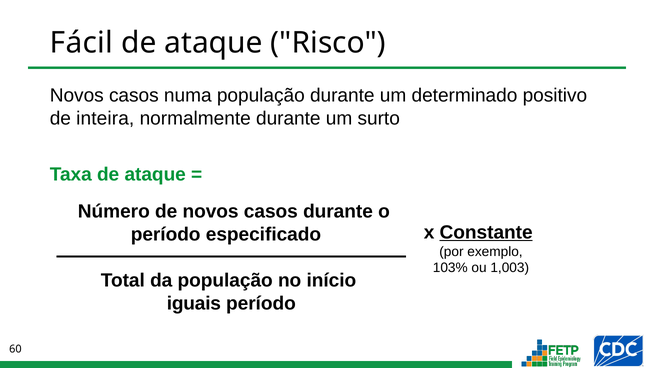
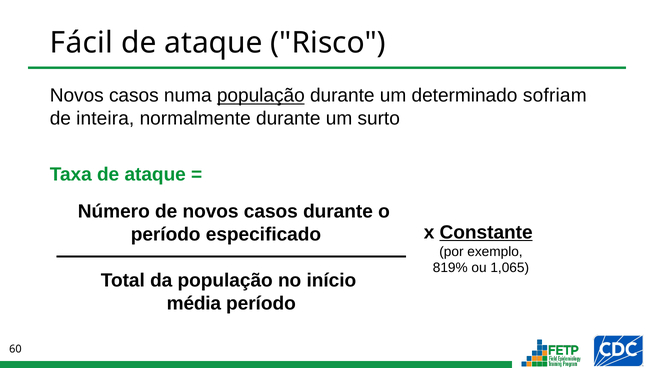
população underline: none -> present (261, 96)
positivo: positivo -> sofriam (555, 96)
103%: 103% -> 819% (450, 268)
1,003: 1,003 -> 1,065 (510, 268)
iguais: iguais -> média (194, 303)
